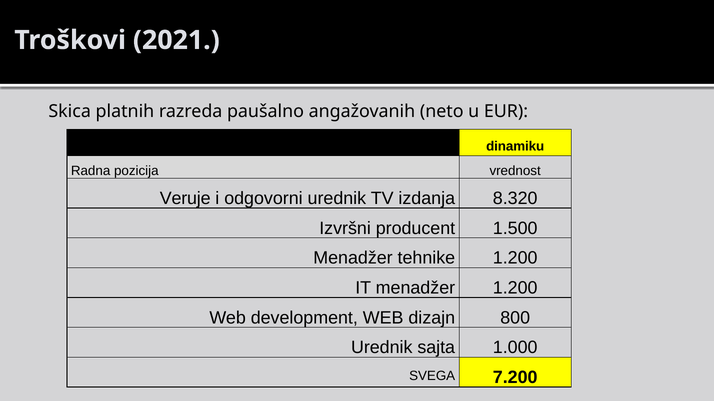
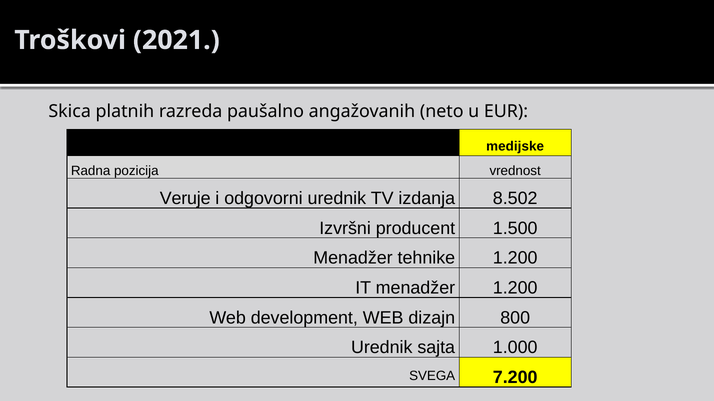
dinamiku: dinamiku -> medijske (515, 147)
8.320: 8.320 -> 8.502 (515, 199)
